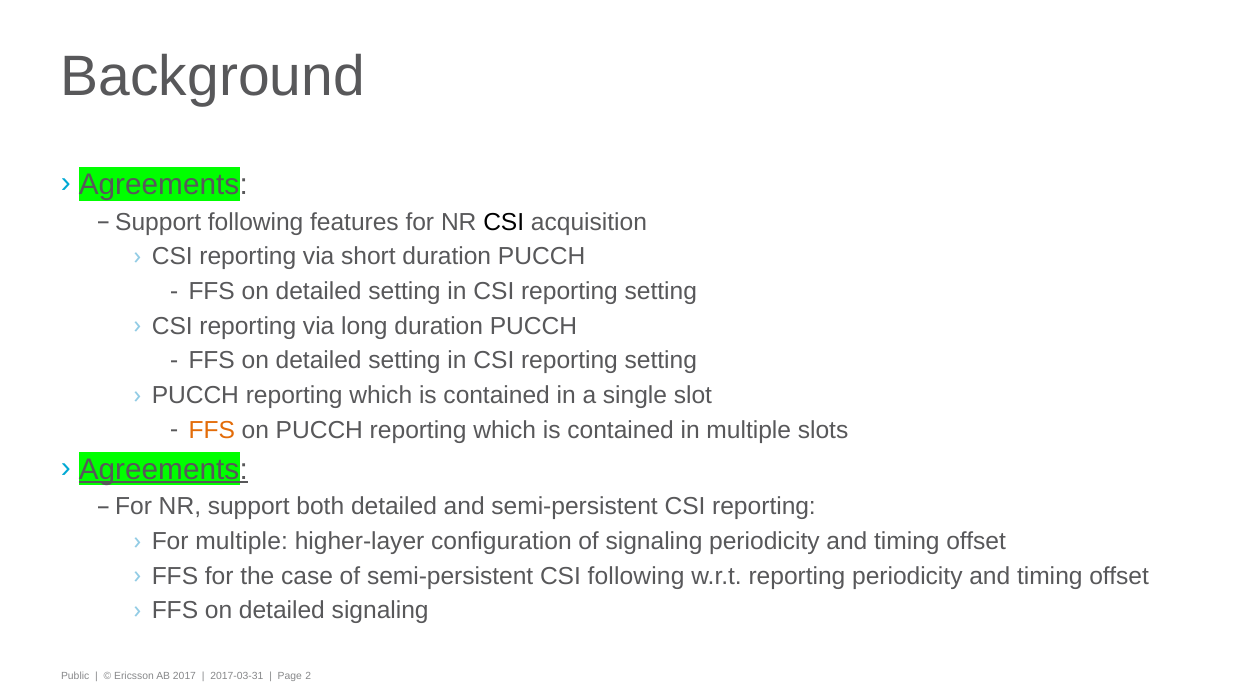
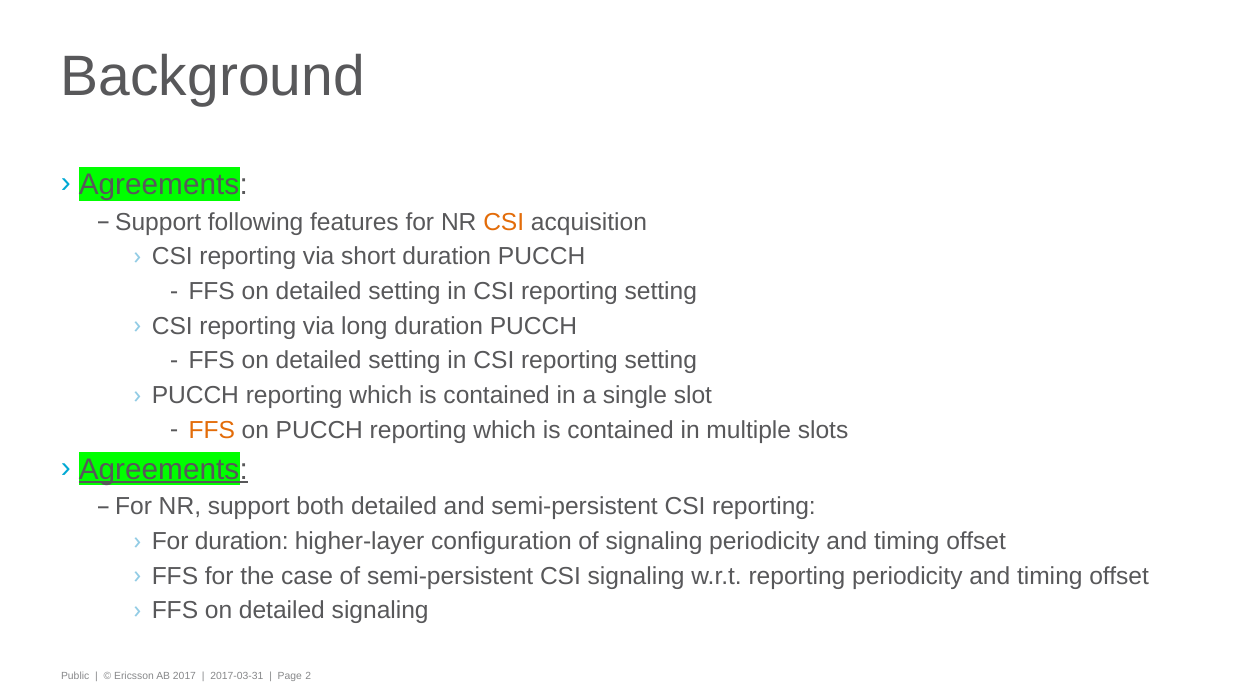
CSI colour: black -> orange (504, 222)
For multiple: multiple -> duration (242, 541)
CSI following: following -> signaling (636, 576)
